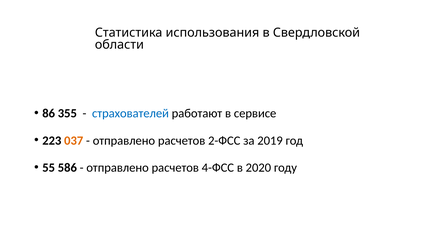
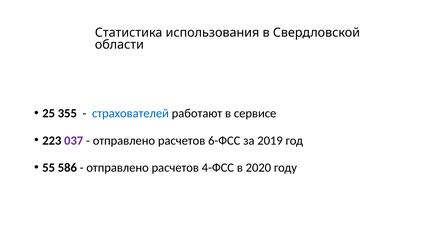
86: 86 -> 25 (49, 114)
037 colour: orange -> purple (74, 141)
2-ФСС: 2-ФСС -> 6-ФСС (224, 141)
